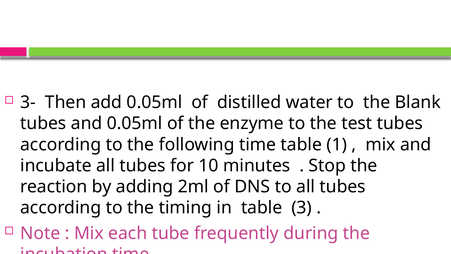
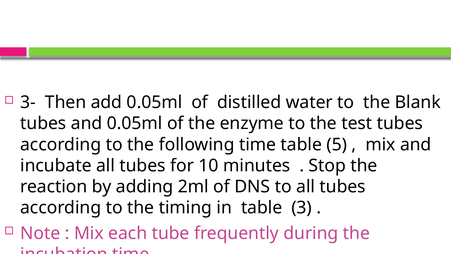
1: 1 -> 5 (337, 144)
